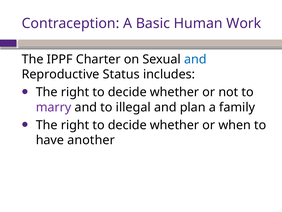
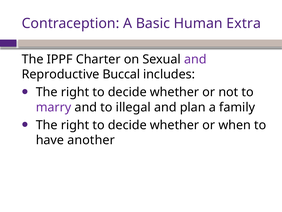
Work: Work -> Extra (244, 23)
and colour: blue -> purple (195, 59)
Status: Status -> Buccal (121, 74)
